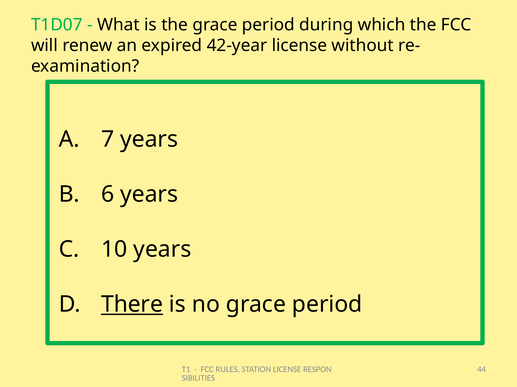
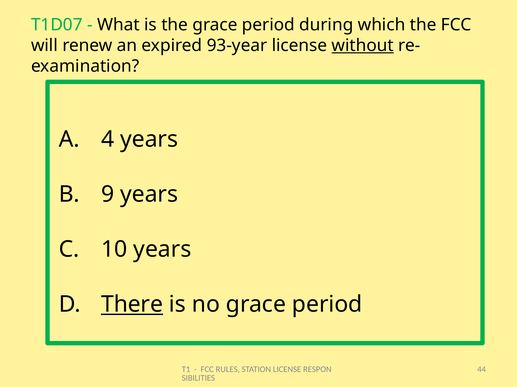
42-year: 42-year -> 93-year (237, 46)
without underline: none -> present (363, 46)
7: 7 -> 4 (108, 139)
6: 6 -> 9 (108, 195)
